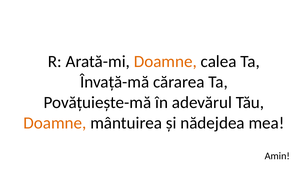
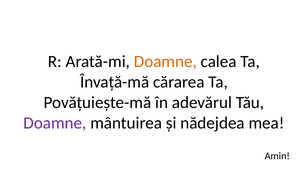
Doamne colour: orange -> purple (55, 123)
